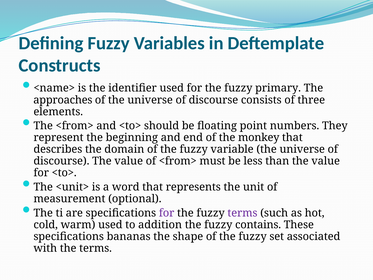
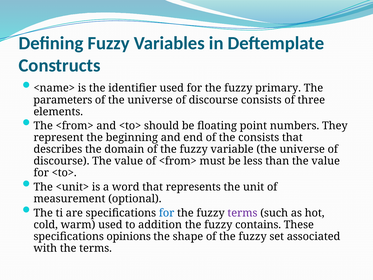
approaches: approaches -> parameters (63, 100)
the monkey: monkey -> consists (259, 137)
for colour: purple -> blue (167, 213)
bananas: bananas -> opinions (129, 236)
